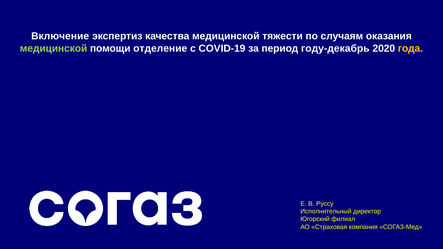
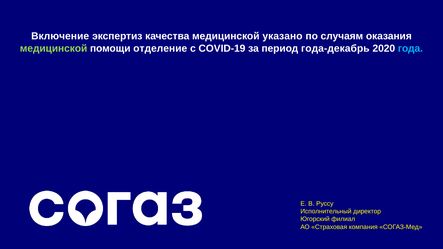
тяжести: тяжести -> указано (282, 36)
году-декабрь: году-декабрь -> года-декабрь (335, 48)
года colour: yellow -> light blue (410, 48)
